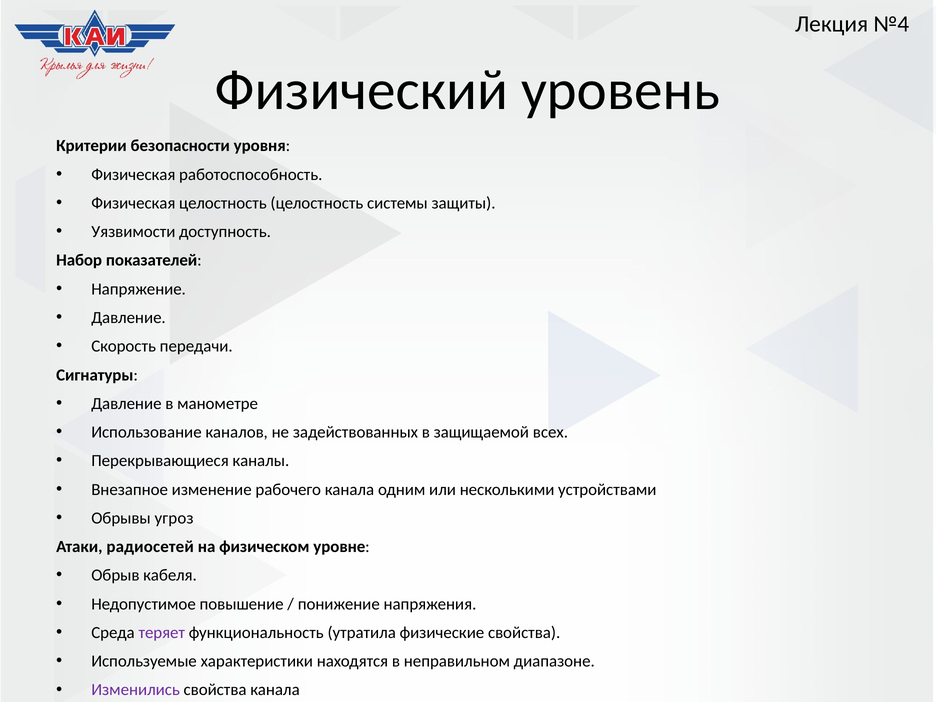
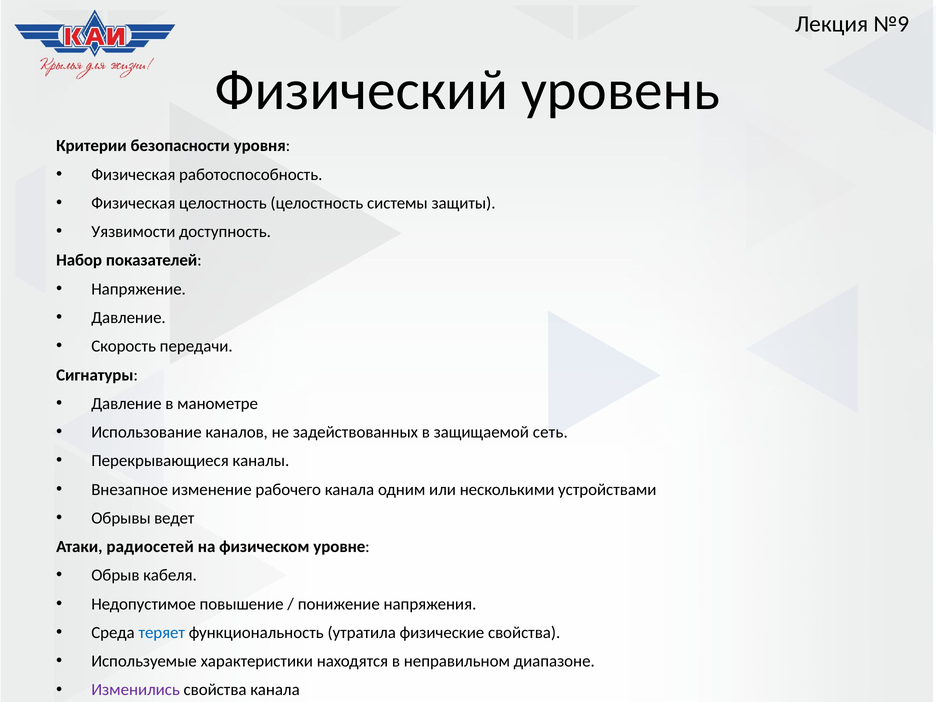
№4: №4 -> №9 (891, 24)
всех: всех -> сеть (550, 432)
угроз: угроз -> ведет (174, 518)
теряет colour: purple -> blue (162, 633)
